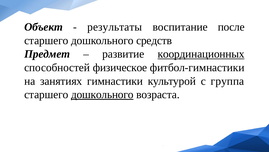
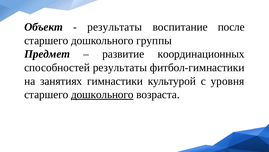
средств: средств -> группы (154, 40)
координационных underline: present -> none (201, 54)
способностей физическое: физическое -> результаты (120, 67)
группа: группа -> уровня (227, 81)
